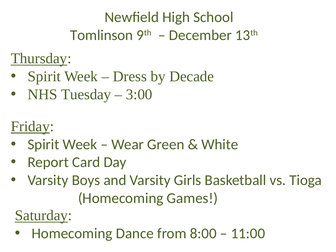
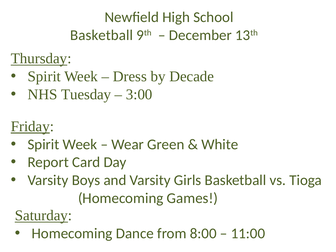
Tomlinson: Tomlinson -> Basketball (102, 35)
